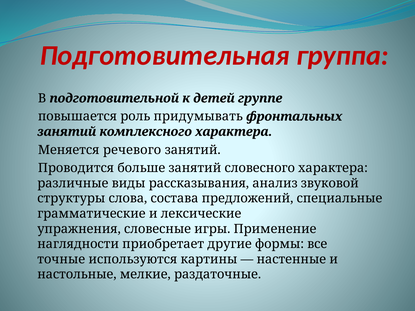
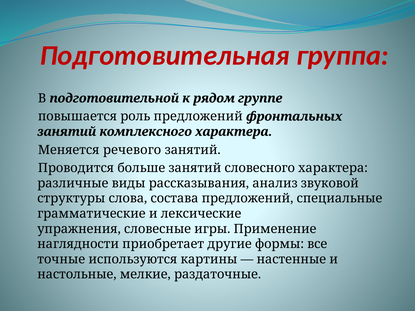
детей: детей -> рядом (214, 98)
роль придумывать: придумывать -> предложений (198, 117)
